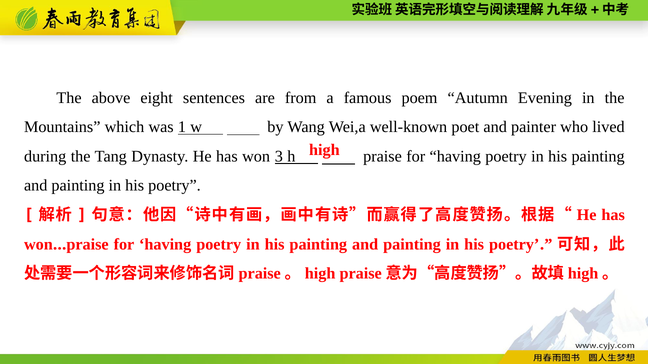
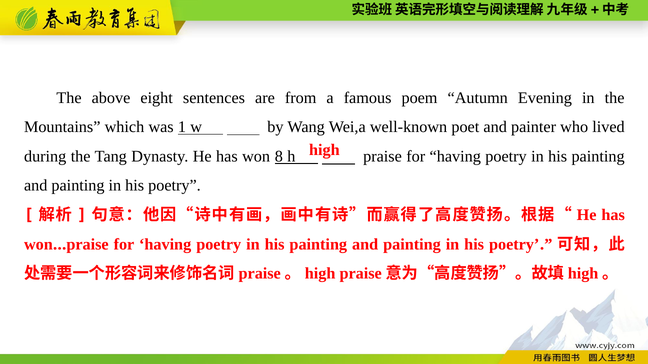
3: 3 -> 8 (279, 156)
